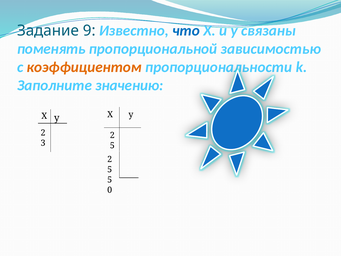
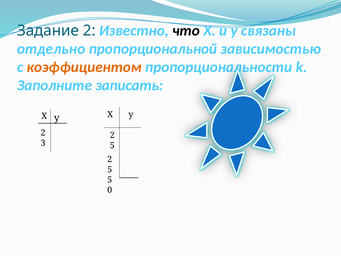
Задание 9: 9 -> 2 (89, 31)
что colour: blue -> black (186, 31)
поменять: поменять -> отдельно (51, 49)
значению: значению -> записать (129, 85)
